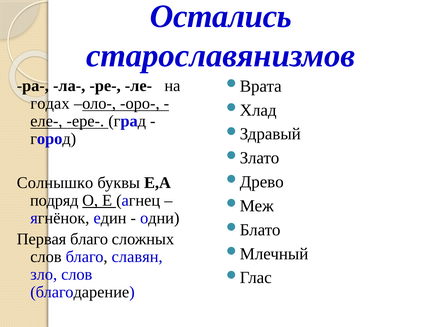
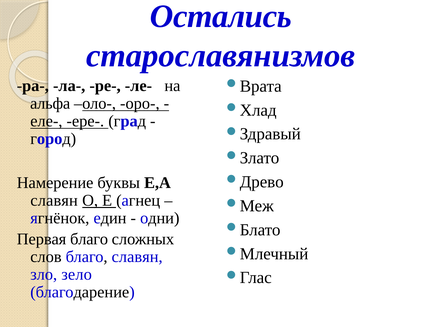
годах: годах -> альфа (50, 103)
Солнышко: Солнышко -> Намерение (55, 183)
подряд: подряд -> славян (54, 200)
зло слов: слов -> зело (77, 274)
